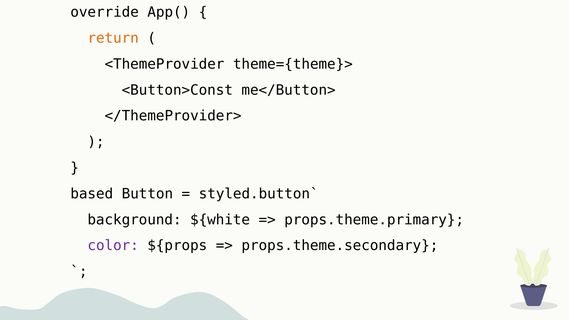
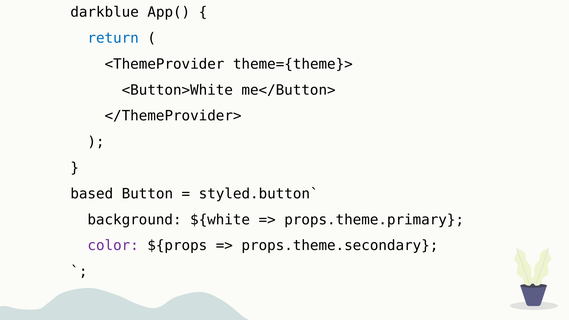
override: override -> darkblue (105, 12)
return colour: orange -> blue (113, 38)
<Button>Const: <Button>Const -> <Button>White (177, 90)
